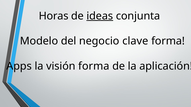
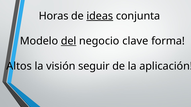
del underline: none -> present (69, 41)
Apps: Apps -> Altos (19, 66)
visión forma: forma -> seguir (94, 66)
